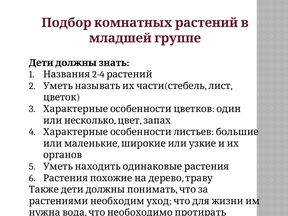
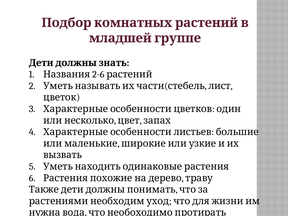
2-4: 2-4 -> 2-6 (98, 74)
органов: органов -> вызвать (63, 155)
